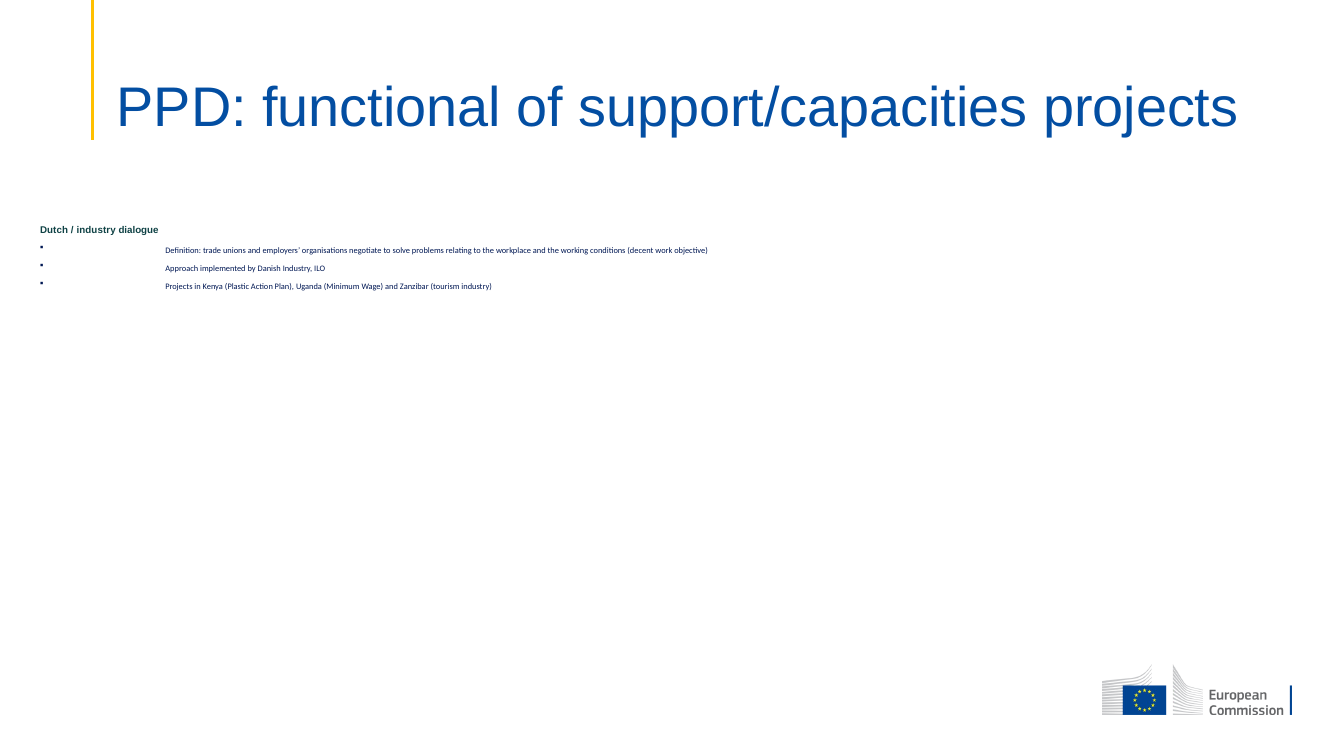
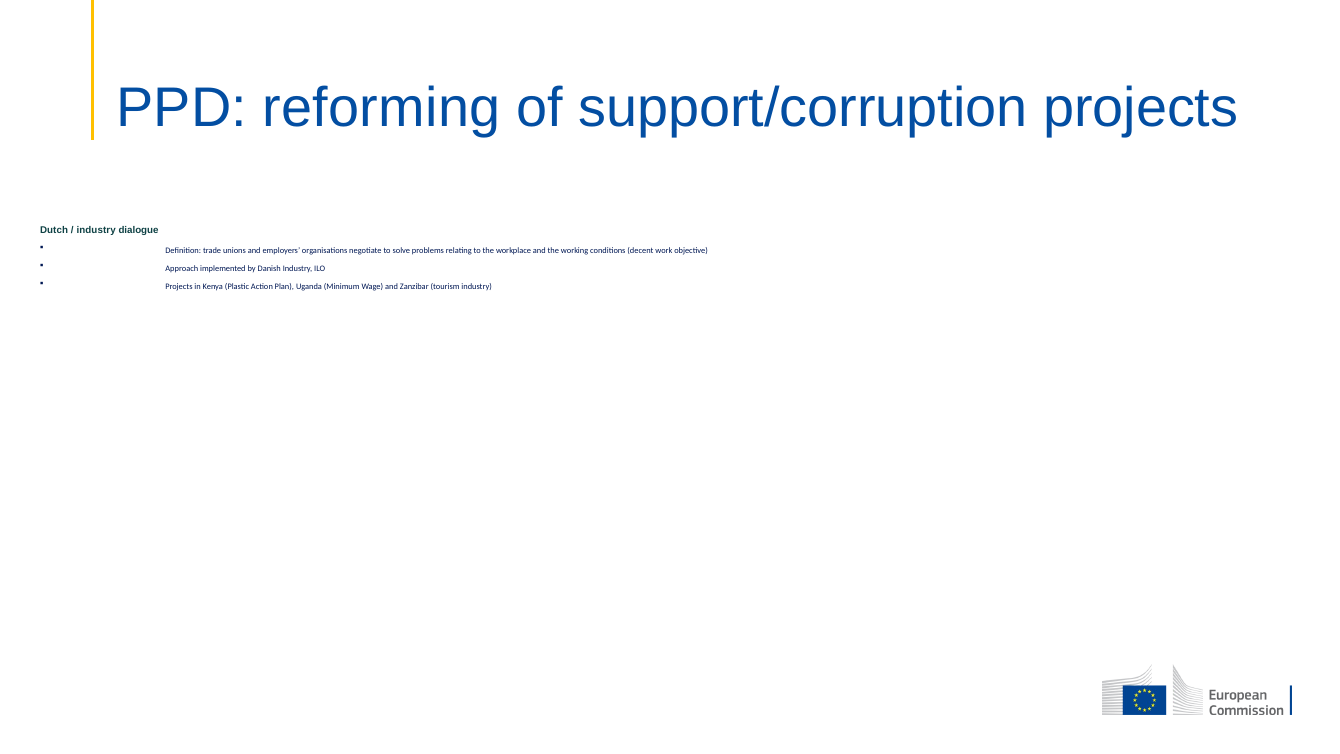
functional: functional -> reforming (381, 109)
support/capacities: support/capacities -> support/corruption (803, 109)
